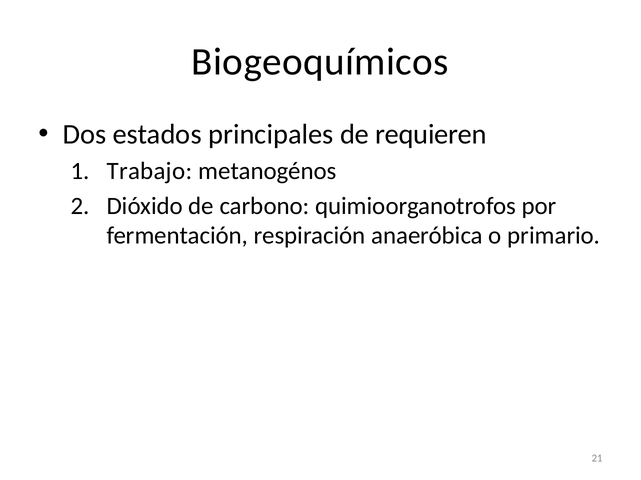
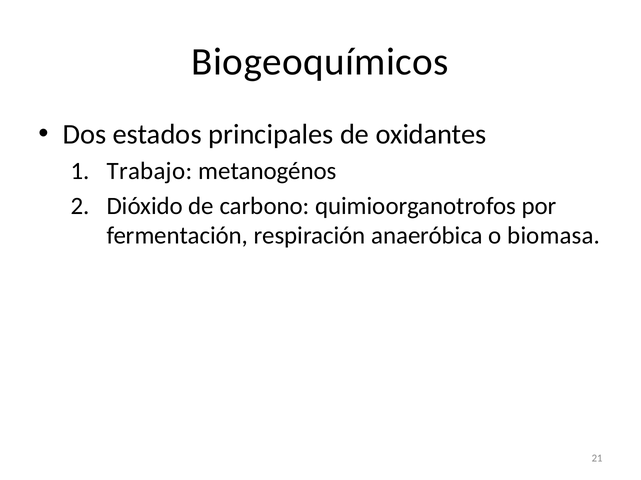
requieren: requieren -> oxidantes (431, 134)
primario: primario -> biomasa (554, 236)
